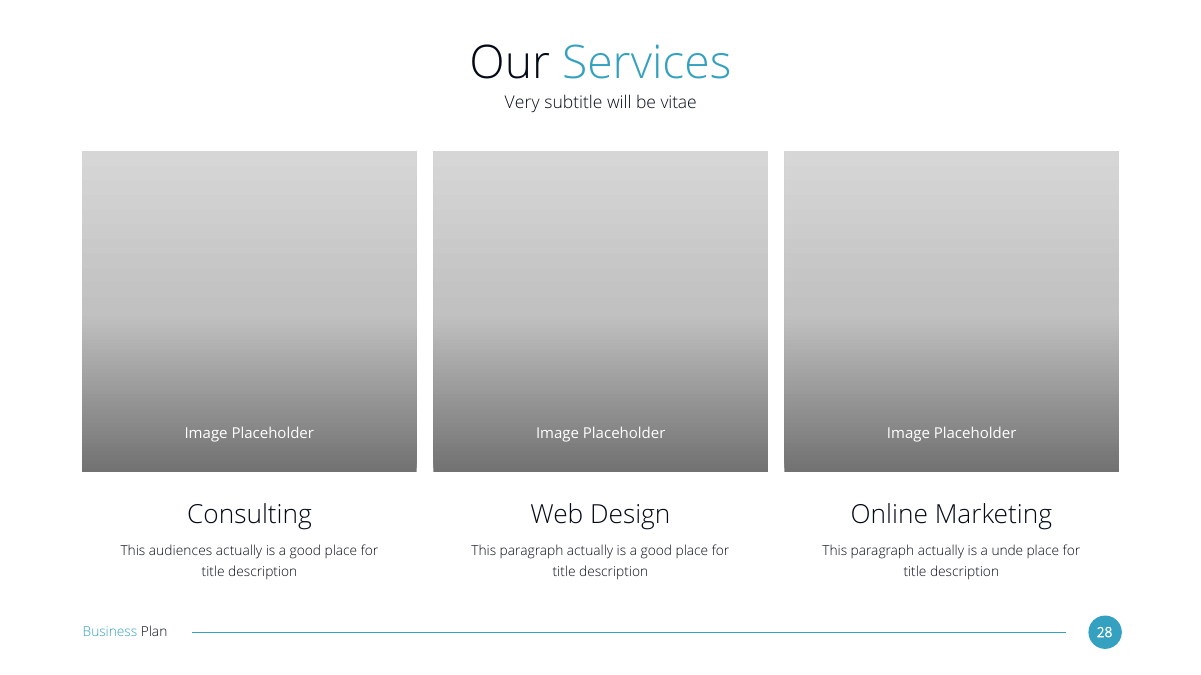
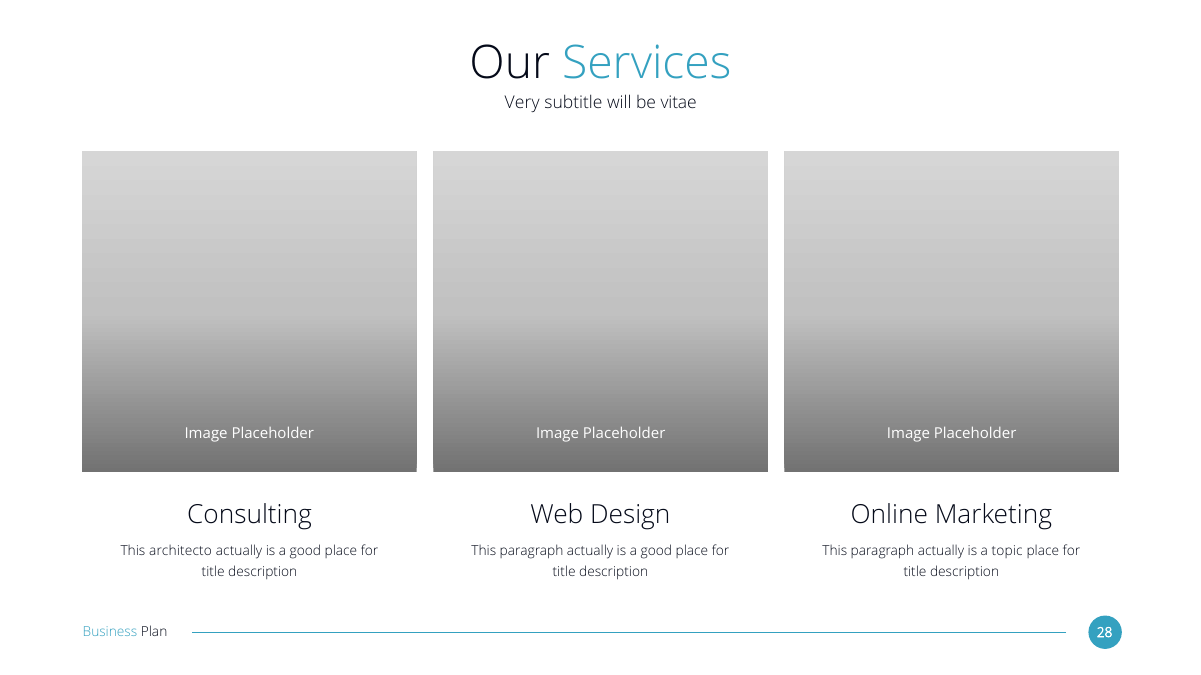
audiences: audiences -> architecto (181, 551)
unde: unde -> topic (1007, 551)
